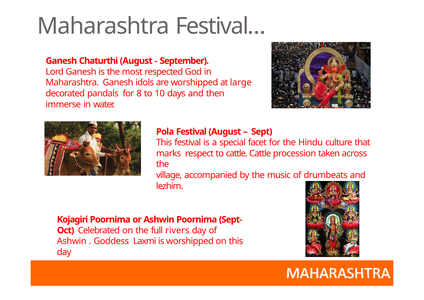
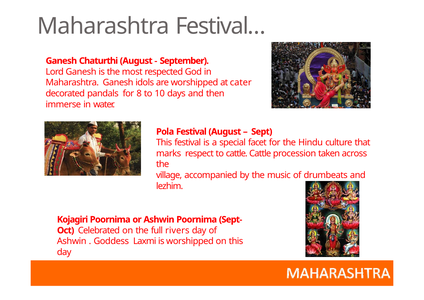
large: large -> cater (241, 83)
